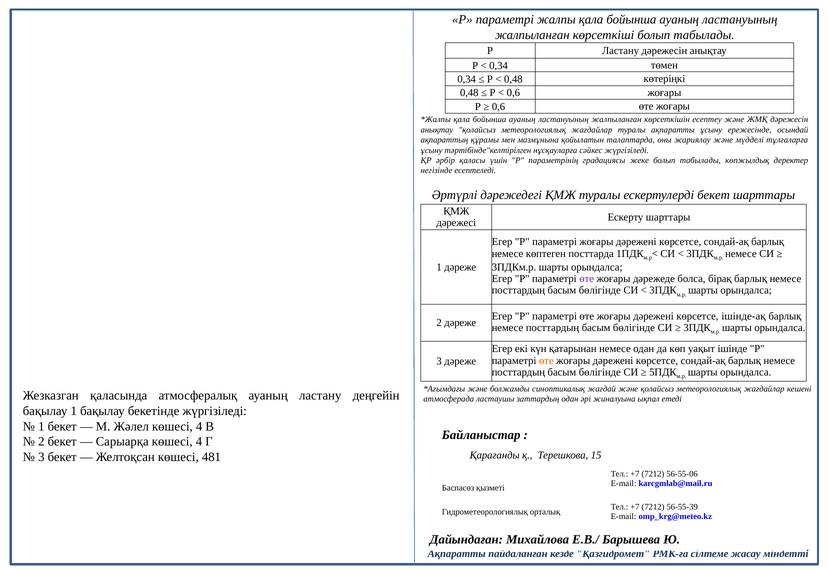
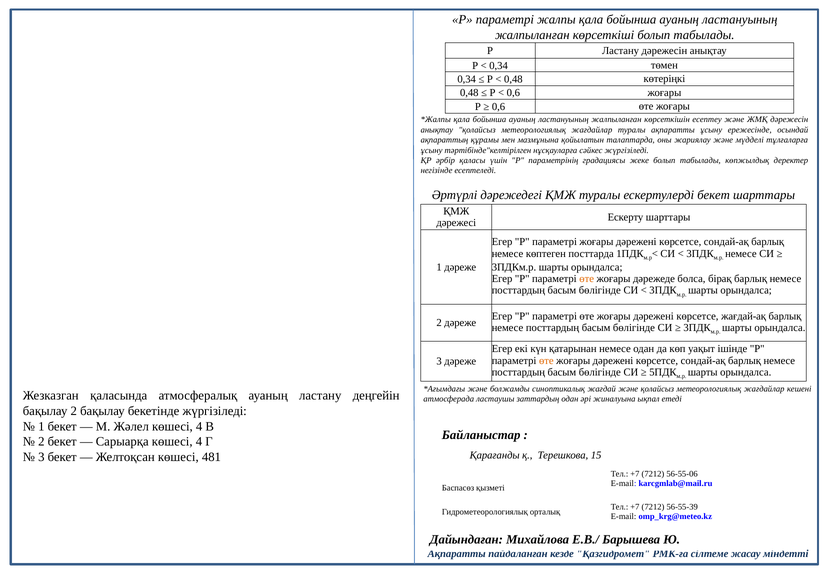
өте colour: purple -> orange (587, 279)
ішінде-ақ: ішінде-ақ -> жағдай-ақ (744, 316)
бақылау 1: 1 -> 2 (74, 411)
